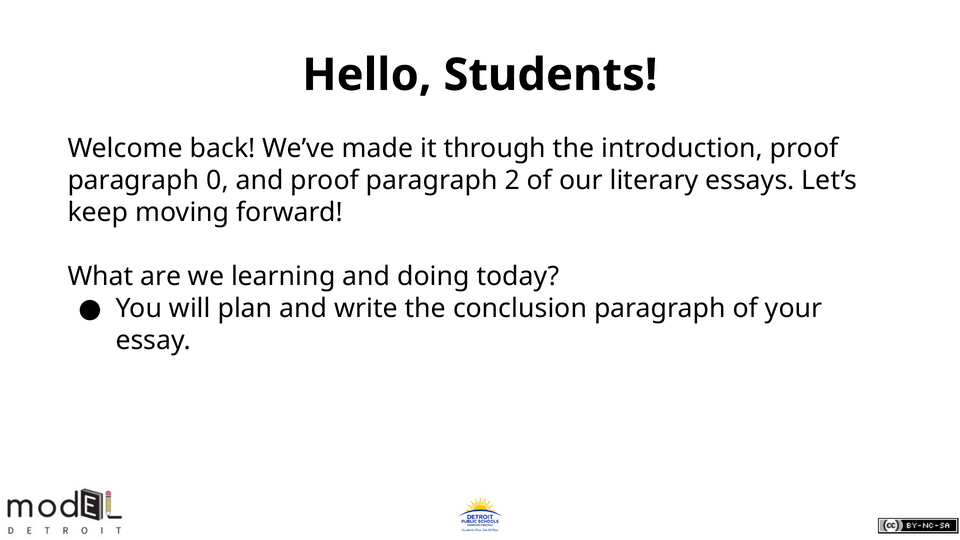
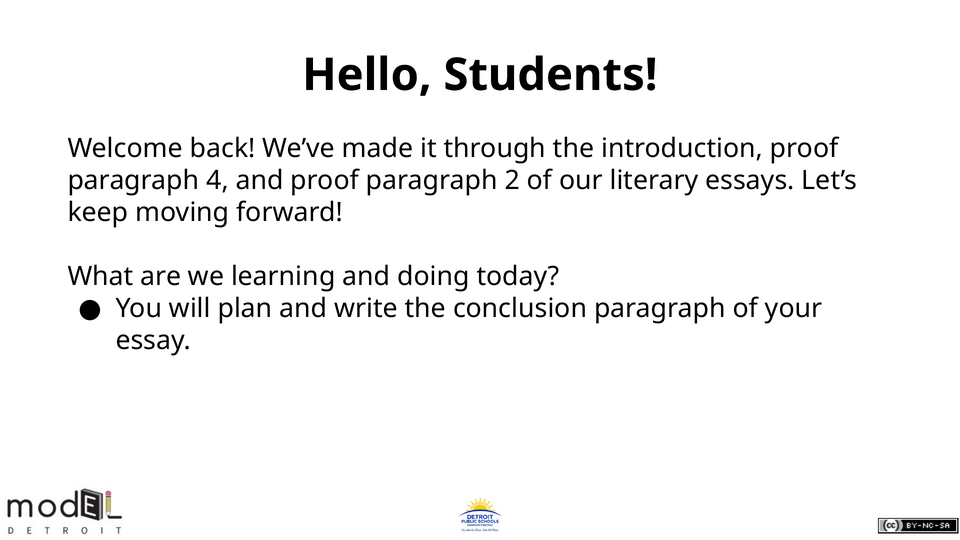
0: 0 -> 4 (217, 180)
